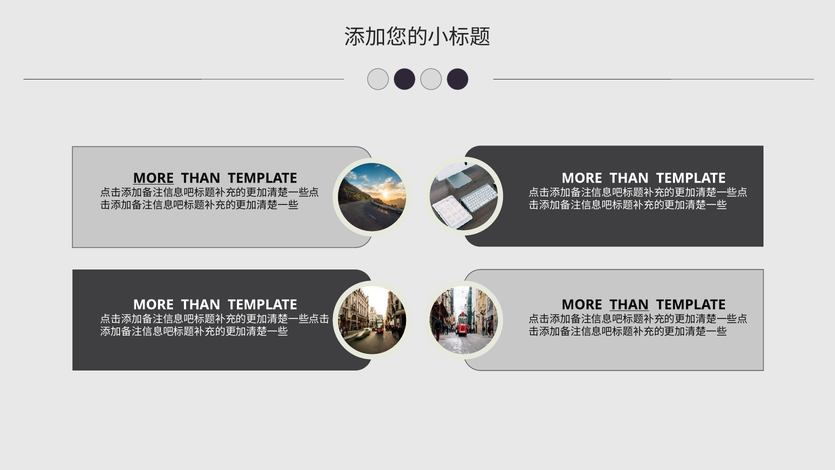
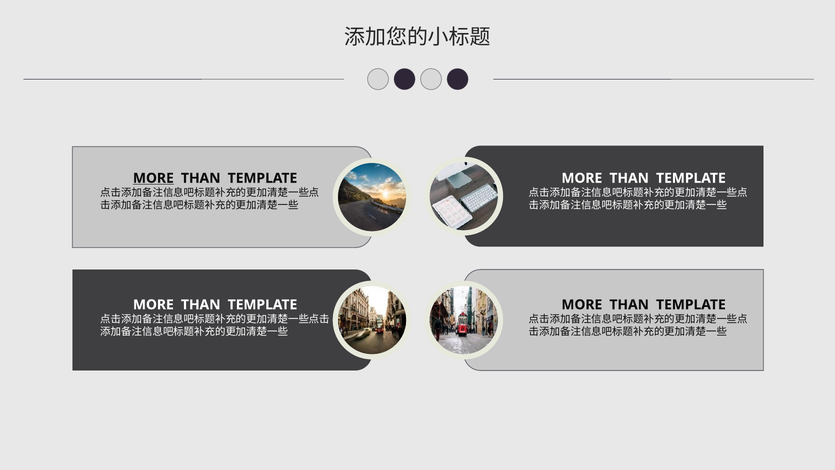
THAN underline: present -> none (629, 305)
